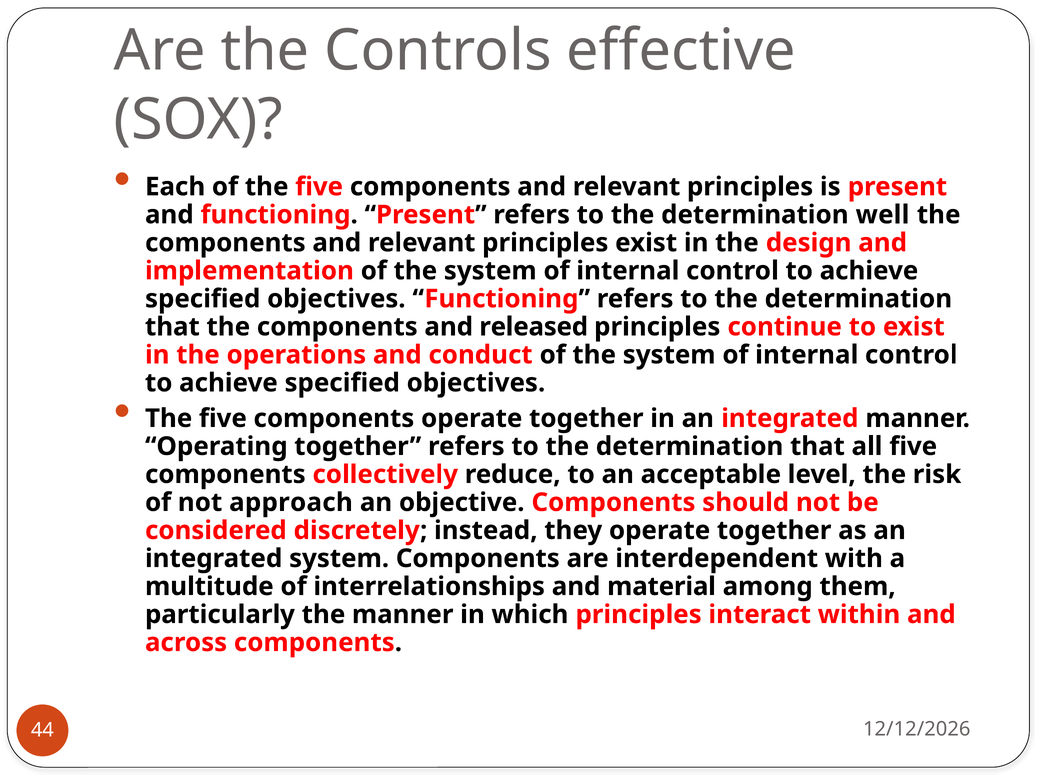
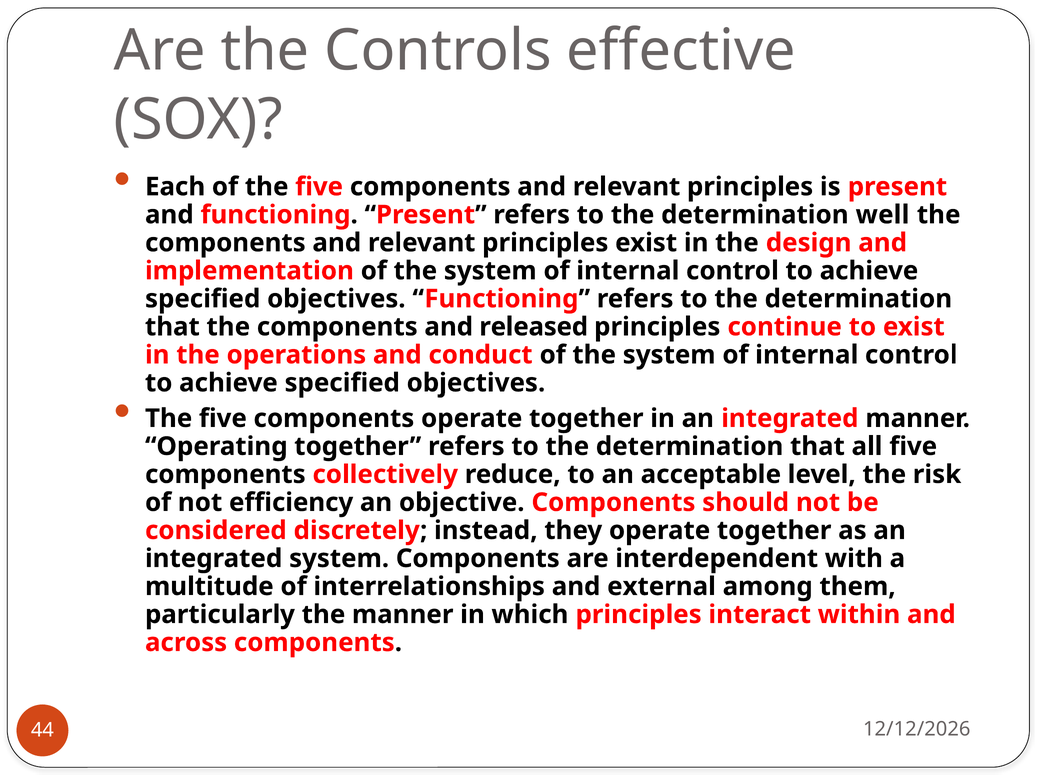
approach: approach -> efficiency (291, 502)
material: material -> external (661, 586)
